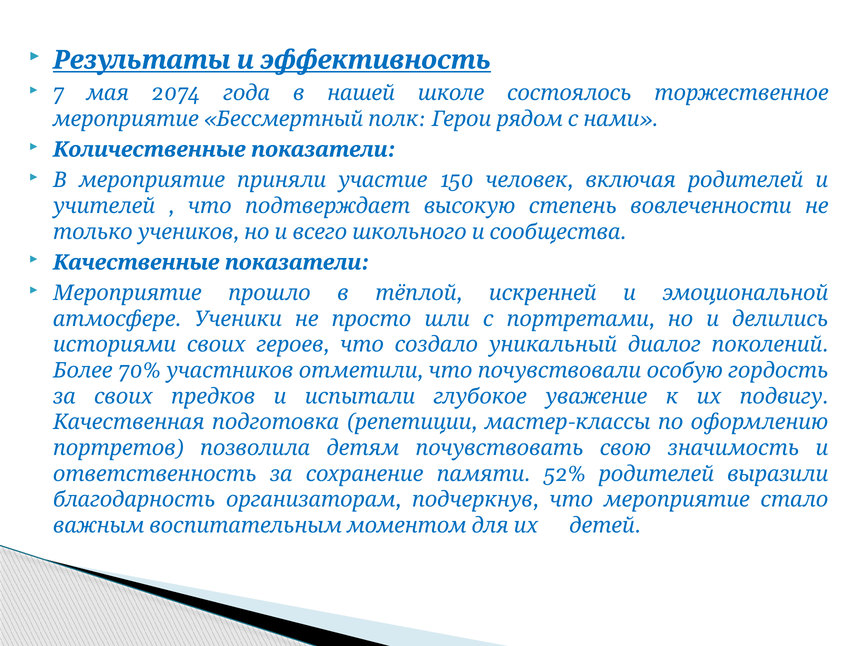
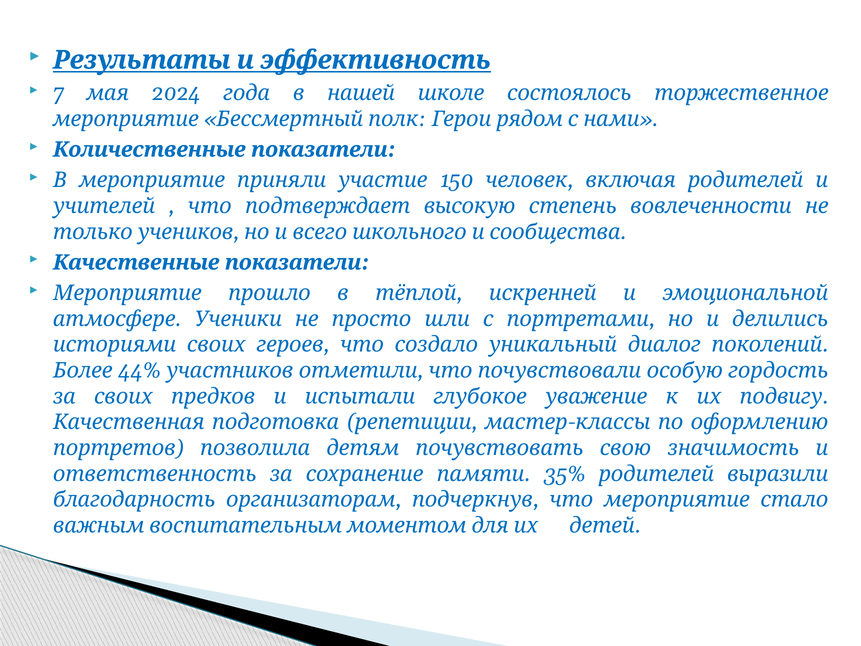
2074: 2074 -> 2024 (176, 93)
70%: 70% -> 44% (139, 371)
52%: 52% -> 35% (565, 474)
